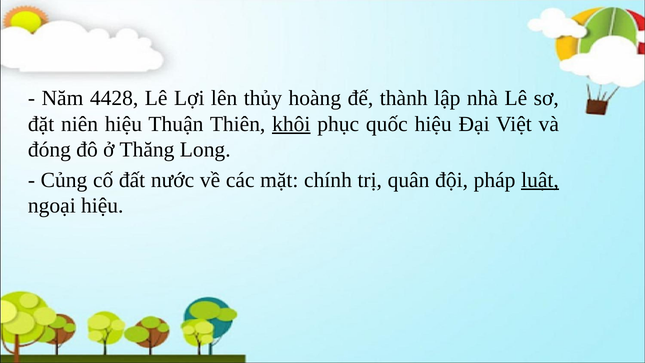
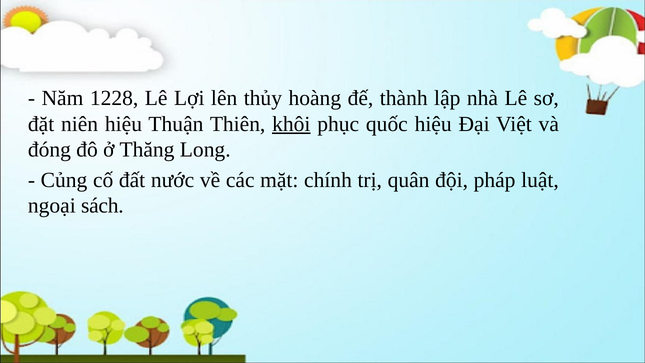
4428: 4428 -> 1228 (114, 98)
luật underline: present -> none (540, 180)
ngoại hiệu: hiệu -> sách (102, 206)
